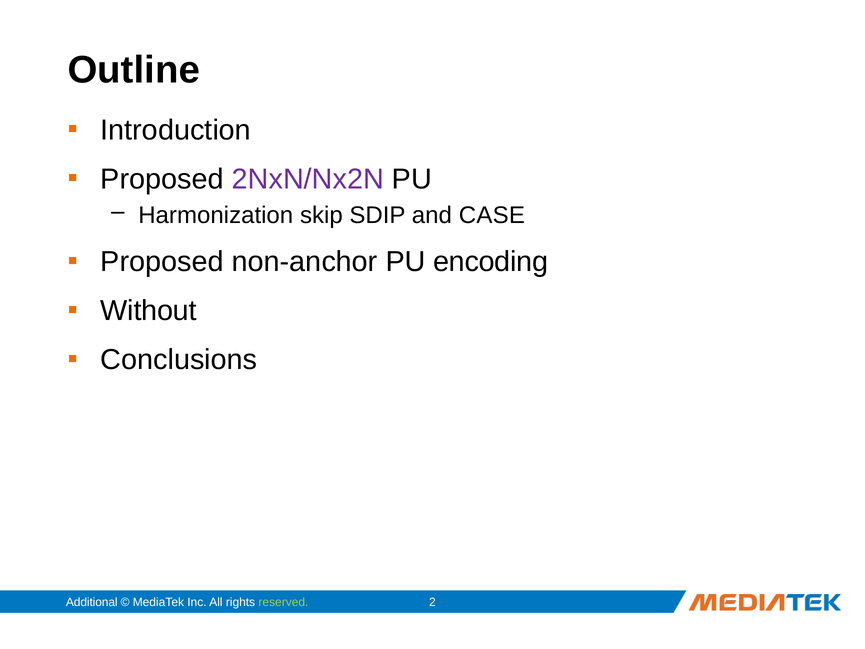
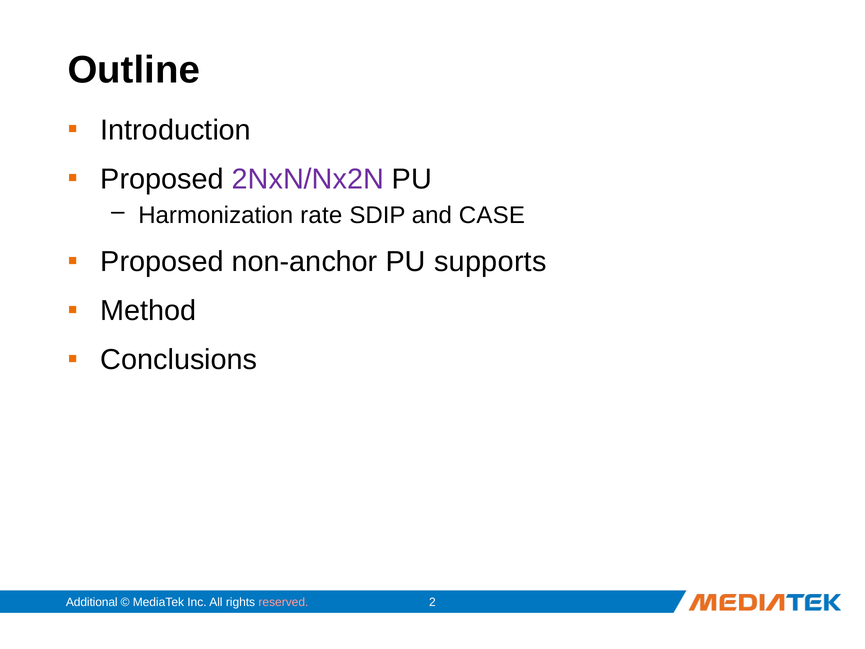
skip: skip -> rate (321, 215)
encoding: encoding -> supports (490, 262)
Without: Without -> Method (148, 311)
reserved colour: light green -> pink (283, 602)
